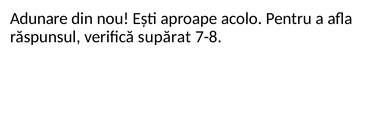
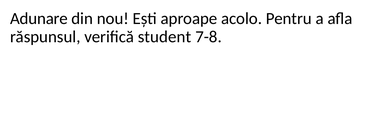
supărat: supărat -> student (165, 37)
